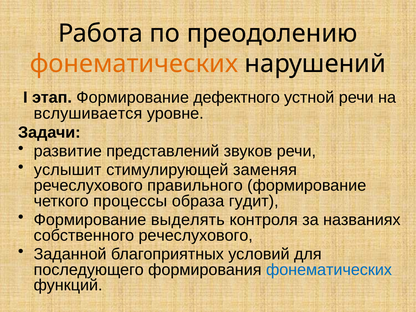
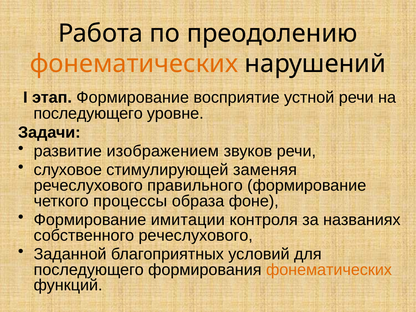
дефектного: дефектного -> восприятие (237, 98)
вслушивается: вслушивается -> последующего (88, 114)
представлений: представлений -> изображением (163, 151)
услышит: услышит -> слуховое (68, 170)
гудит: гудит -> фоне (254, 201)
выделять: выделять -> имитации (188, 220)
фонематических colour: blue -> orange (329, 270)
